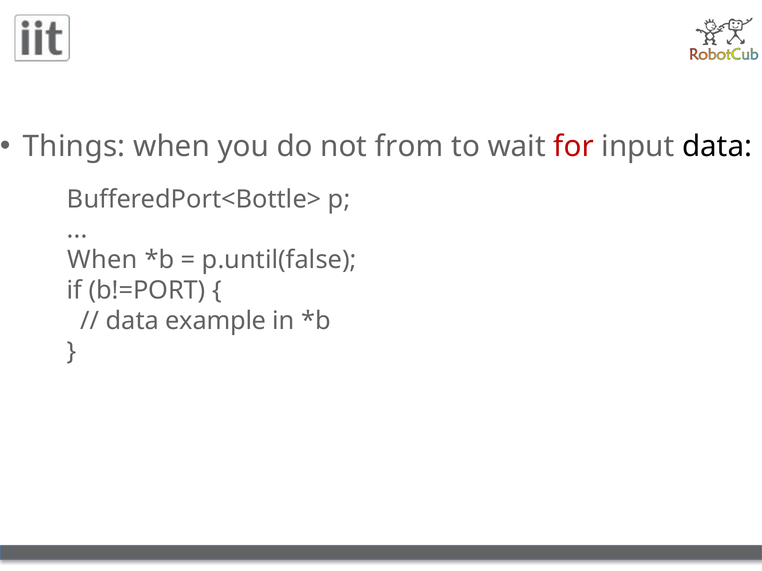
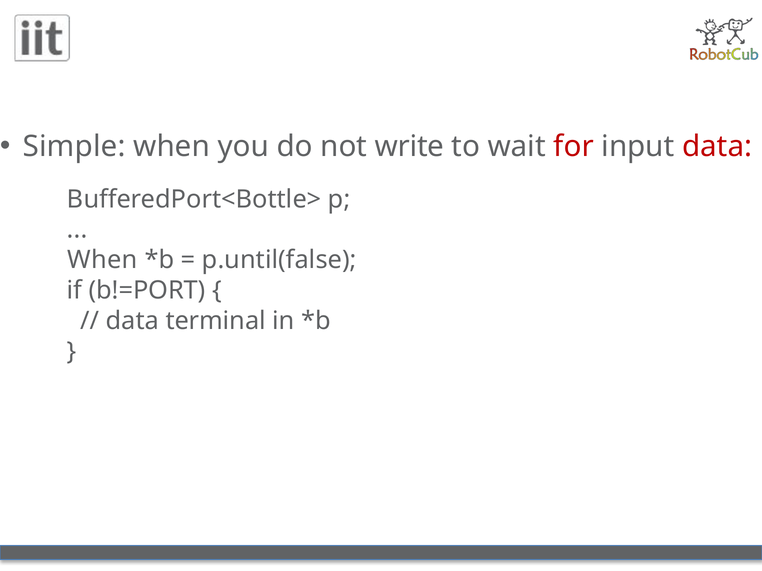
Things: Things -> Simple (74, 147)
from: from -> write (409, 147)
data colour: black -> red (717, 147)
example: example -> terminal (216, 321)
